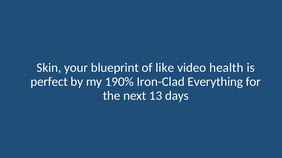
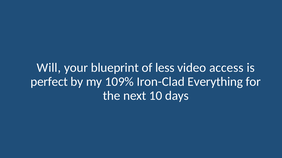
Skin: Skin -> Will (49, 68)
like: like -> less (165, 68)
health: health -> access (226, 68)
190%: 190% -> 109% (119, 82)
13: 13 -> 10 (156, 96)
